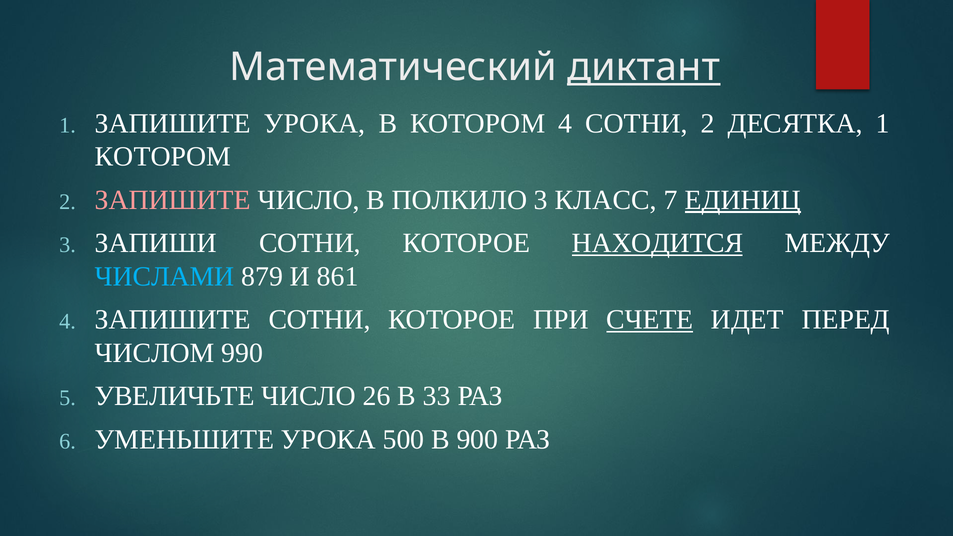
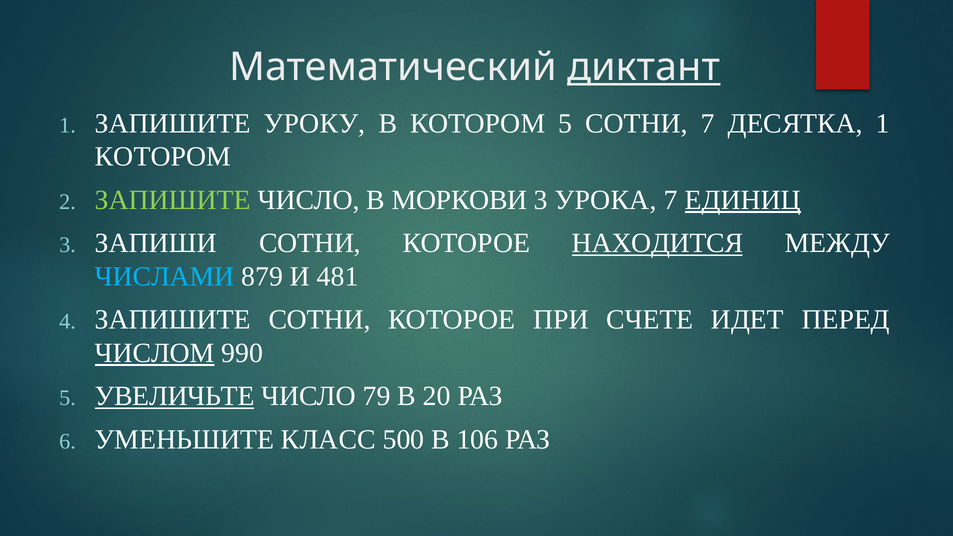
ЗАПИШИТЕ УРОКА: УРОКА -> УРОКУ (315, 123)
КОТОРОМ 4: 4 -> 5 (565, 123)
СОТНИ 2: 2 -> 7 (708, 123)
ЗАПИШИТЕ colour: pink -> light green (173, 200)
ПОЛКИЛО: ПОЛКИЛО -> МОРКОВИ (459, 200)
КЛАСС: КЛАСС -> УРОКА (606, 200)
861: 861 -> 481 (338, 276)
СЧЕТЕ underline: present -> none (650, 320)
ЧИСЛОМ underline: none -> present (155, 353)
УВЕЛИЧЬТЕ underline: none -> present (175, 396)
26: 26 -> 79 (377, 396)
33: 33 -> 20 (437, 396)
УМЕНЬШИТЕ УРОКА: УРОКА -> КЛАСС (328, 439)
900: 900 -> 106 (477, 439)
